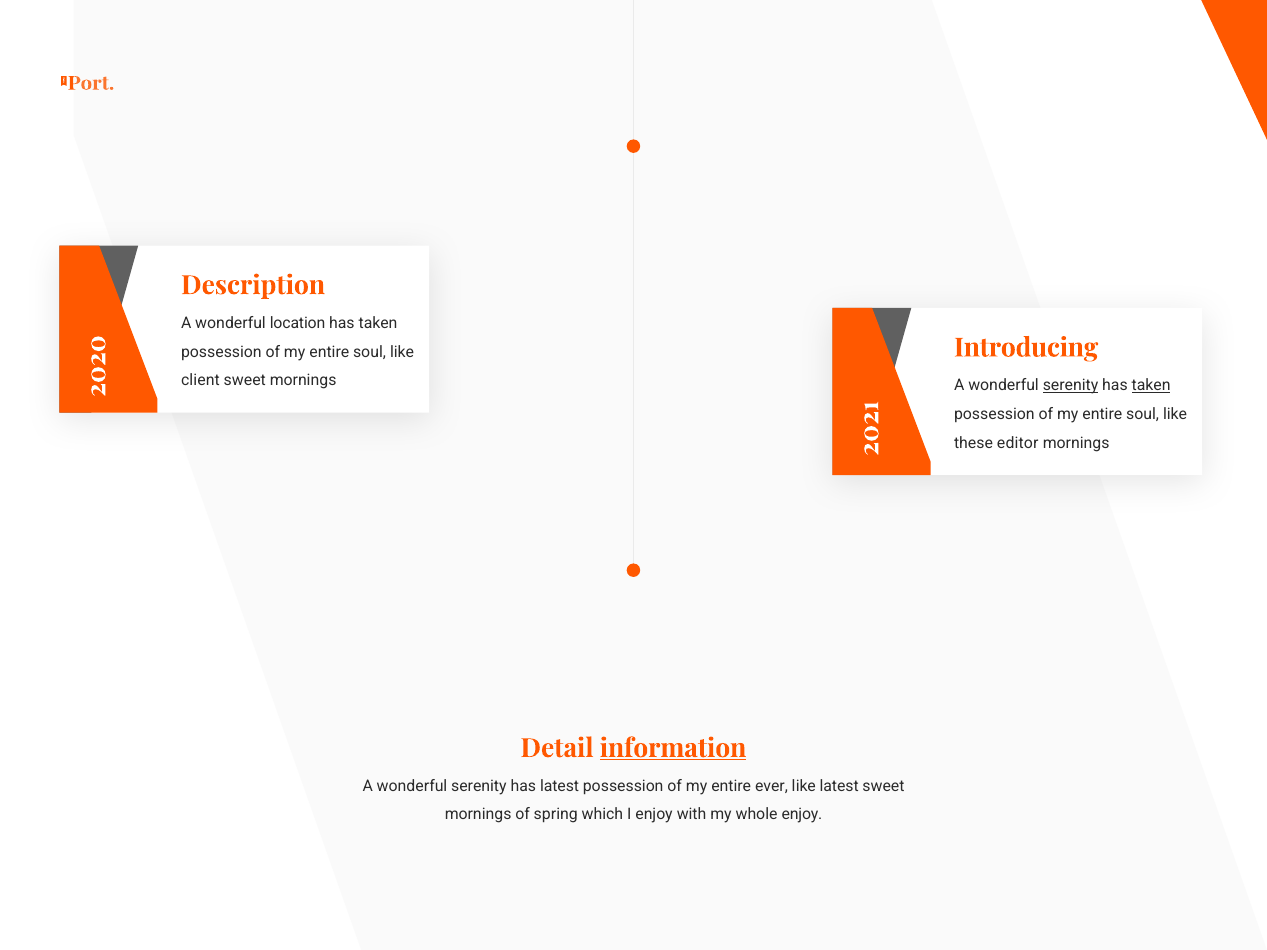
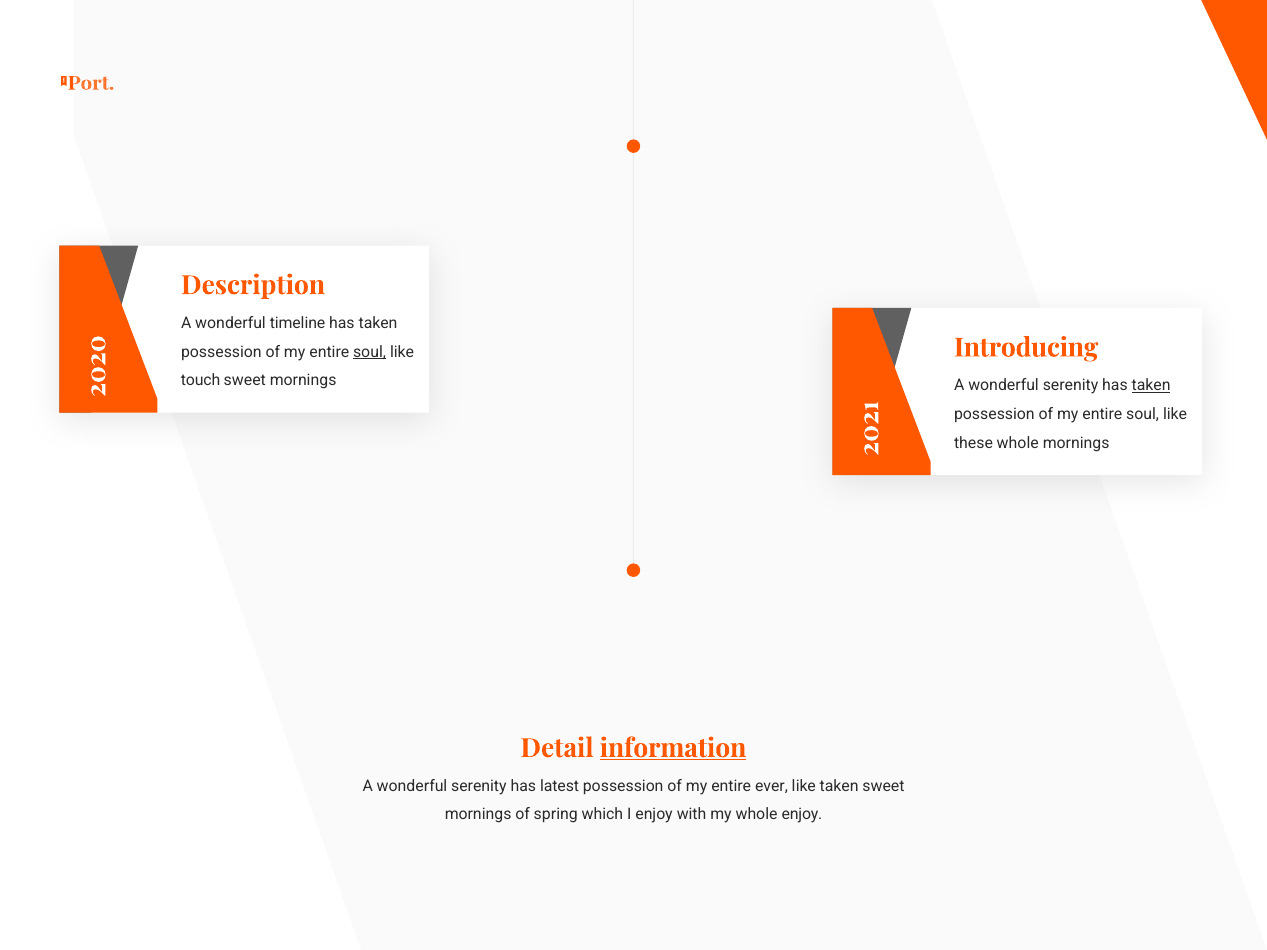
location: location -> timeline (298, 323)
soul underline: none -> present (370, 352)
client: client -> touch (201, 381)
serenity underline: present -> none (1071, 386)
these editor: editor -> whole (1018, 443)
like latest: latest -> taken (839, 786)
